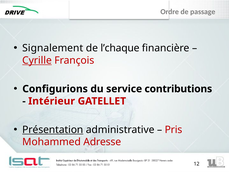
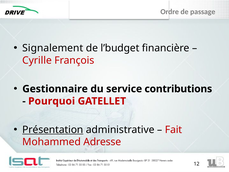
l’chaque: l’chaque -> l’budget (120, 48)
Cyrille underline: present -> none (37, 60)
Configurions: Configurions -> Gestionnaire (55, 89)
Intérieur: Intérieur -> Pourquoi (52, 101)
Pris: Pris -> Fait (174, 129)
